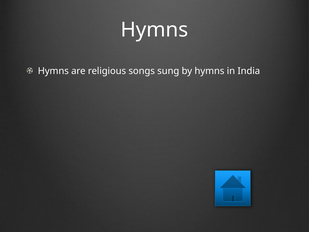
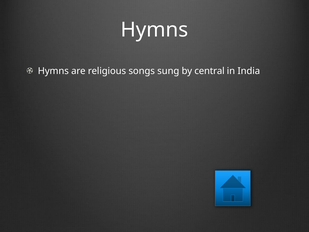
by hymns: hymns -> central (210, 71)
